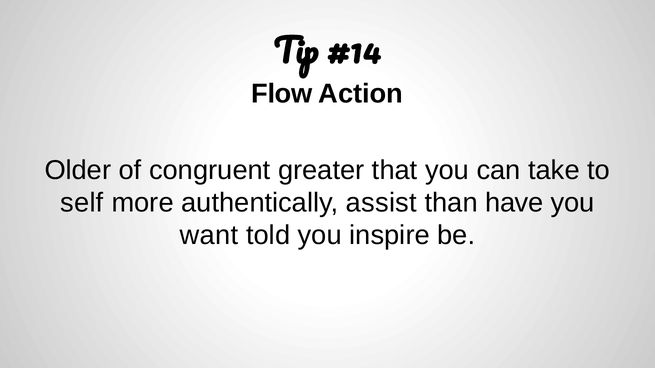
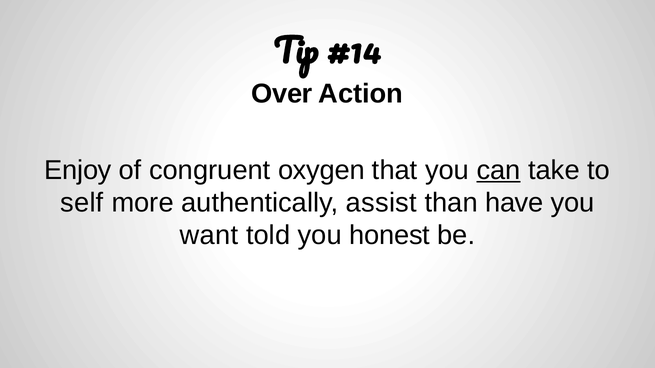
Flow: Flow -> Over (282, 94)
Older: Older -> Enjoy (78, 170)
greater: greater -> oxygen (321, 170)
can underline: none -> present (499, 170)
inspire: inspire -> honest (390, 236)
